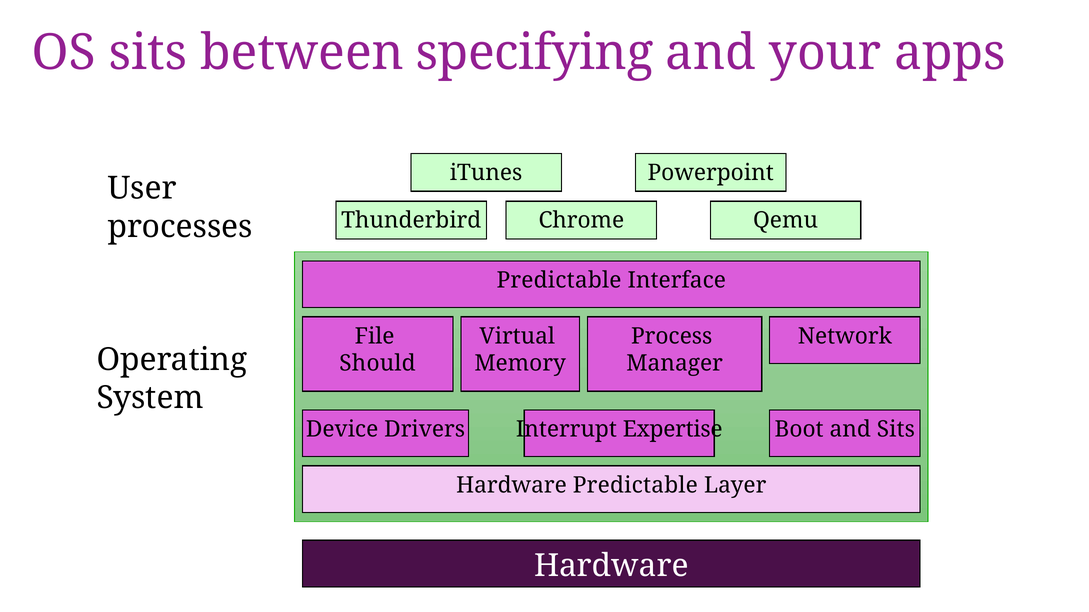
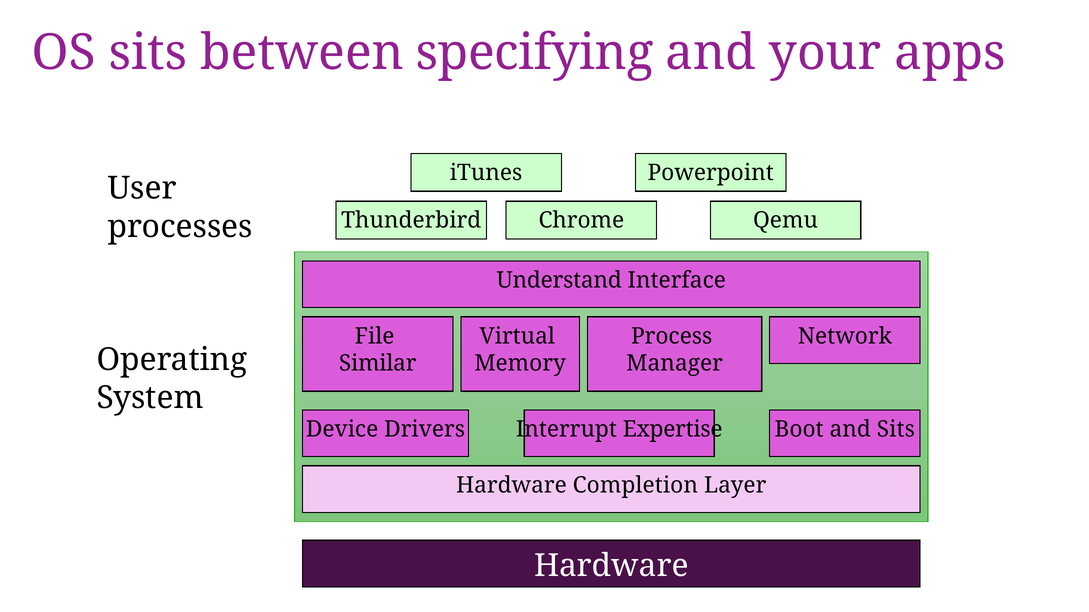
Predictable: Predictable -> Understand (559, 280)
Should: Should -> Similar (378, 364)
Hardware Predictable: Predictable -> Completion (635, 486)
